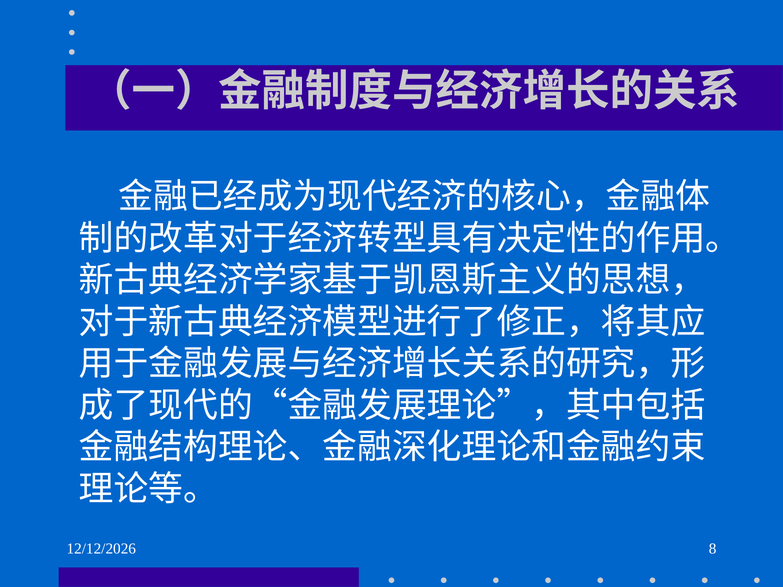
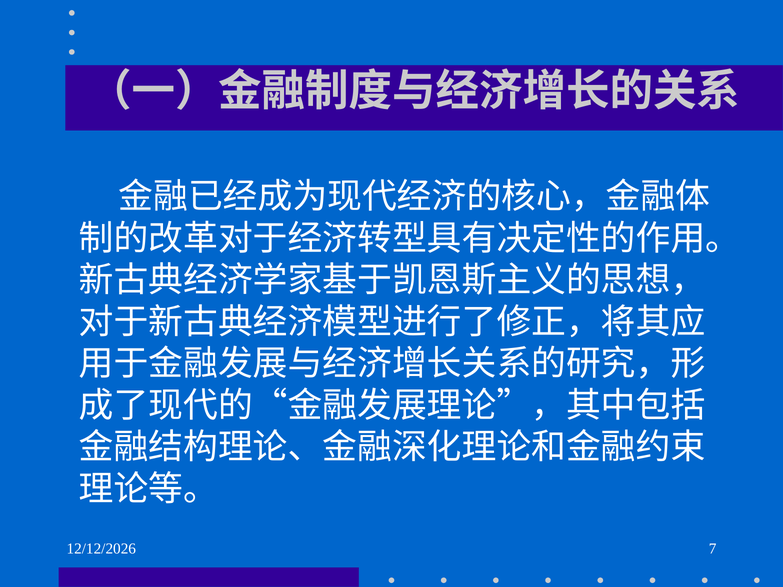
8: 8 -> 7 (713, 549)
